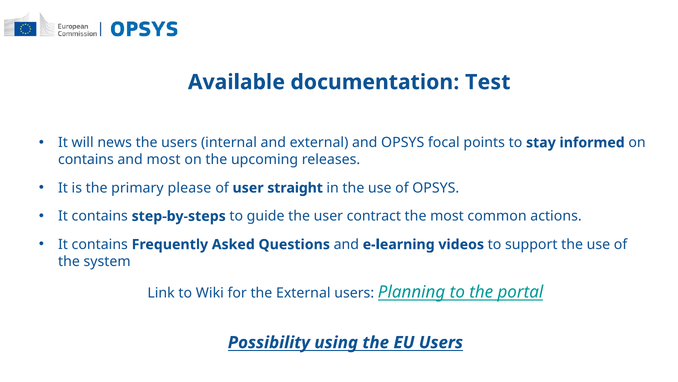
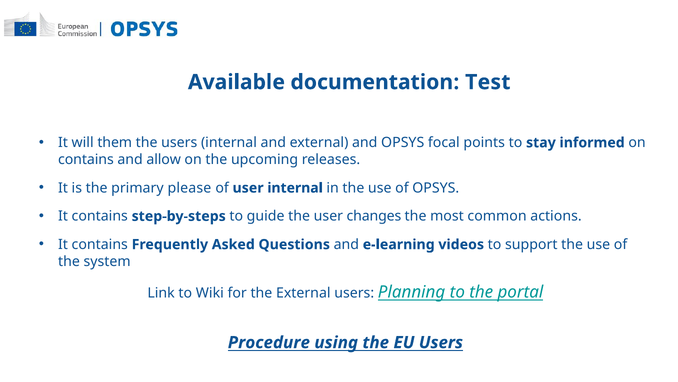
news: news -> them (115, 142)
and most: most -> allow (164, 159)
user straight: straight -> internal (295, 188)
contract: contract -> changes (374, 216)
Possibility: Possibility -> Procedure (269, 342)
